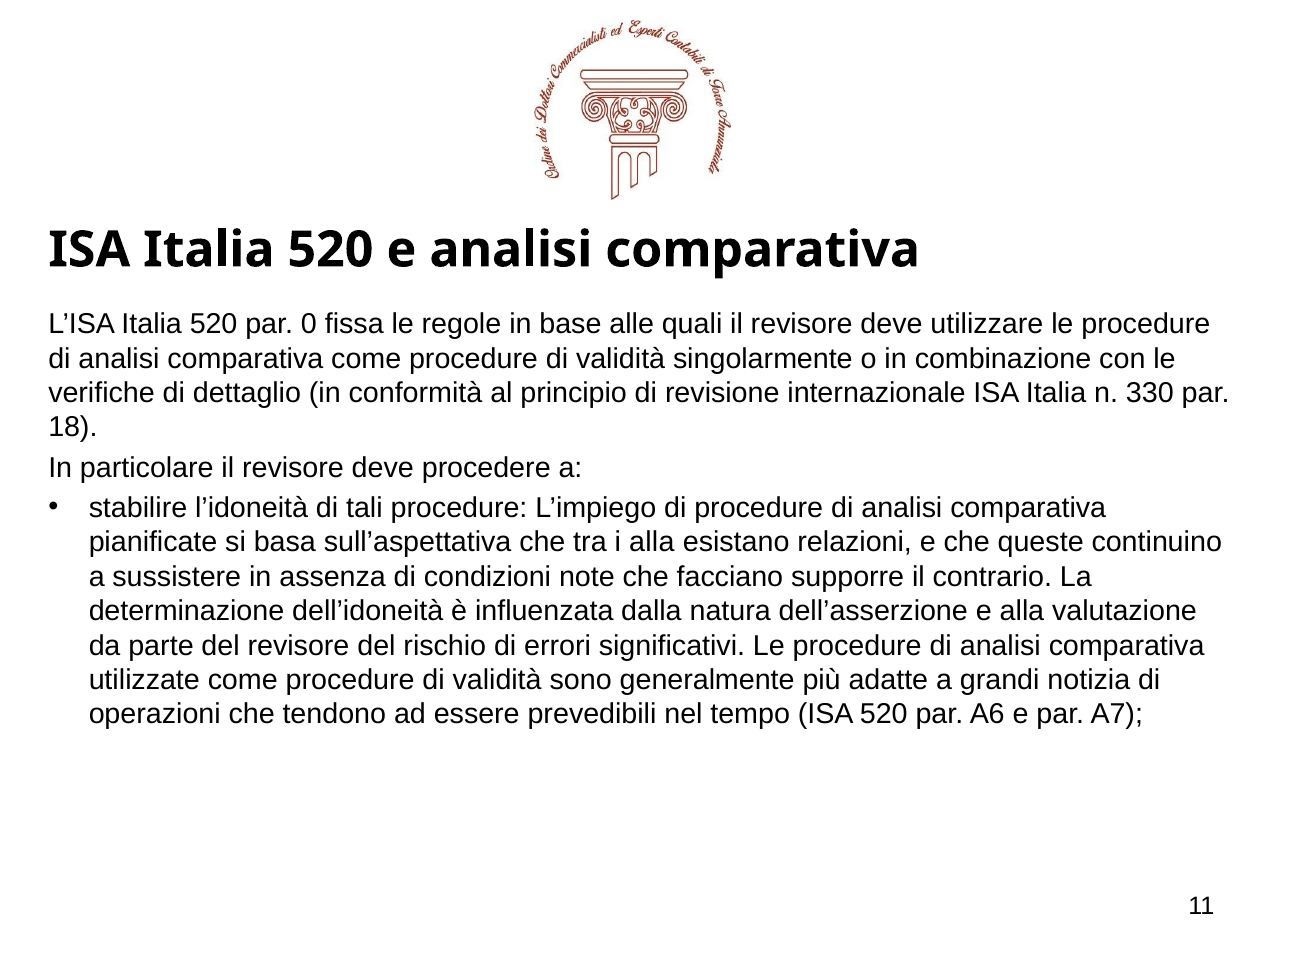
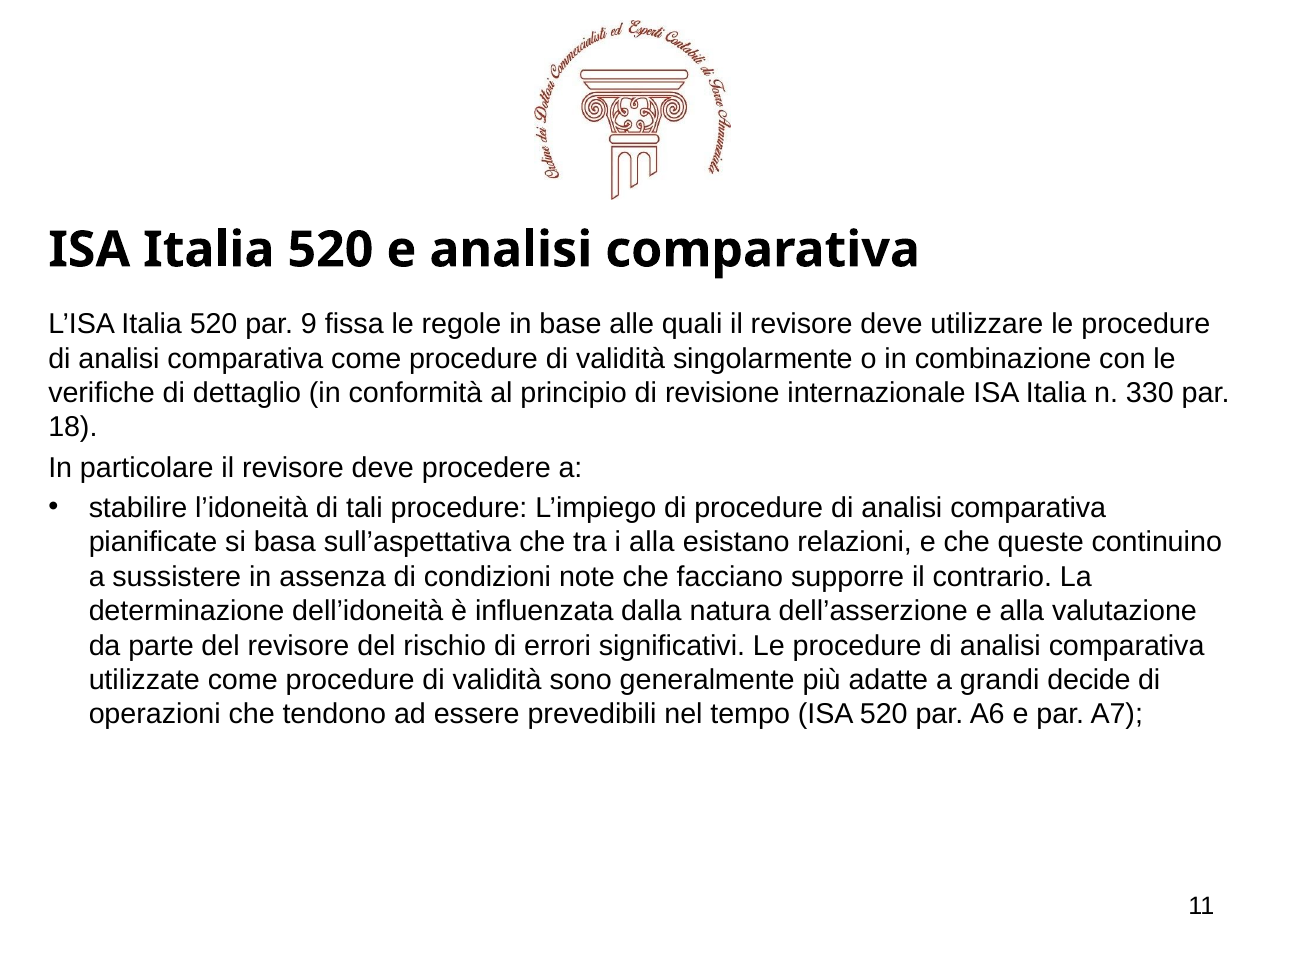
0: 0 -> 9 (309, 324)
notizia: notizia -> decide (1089, 680)
